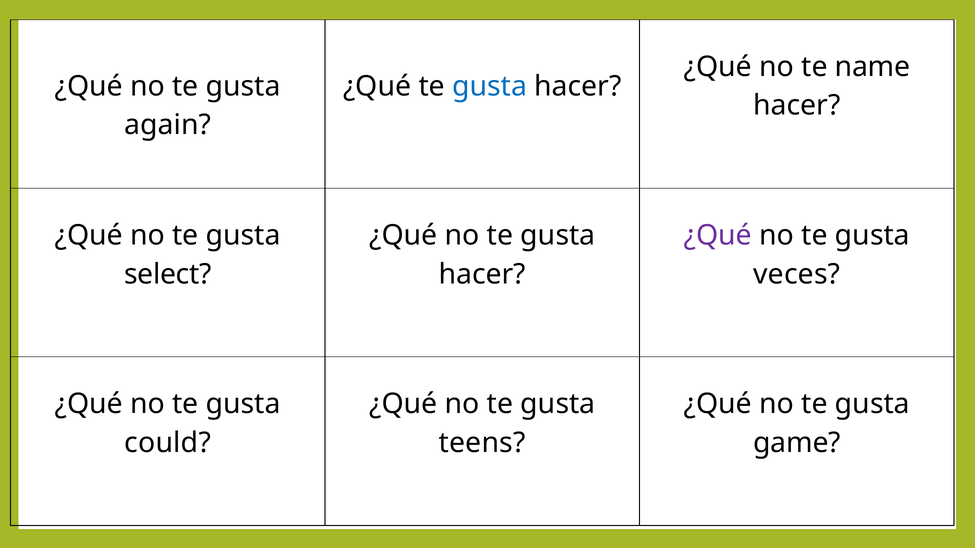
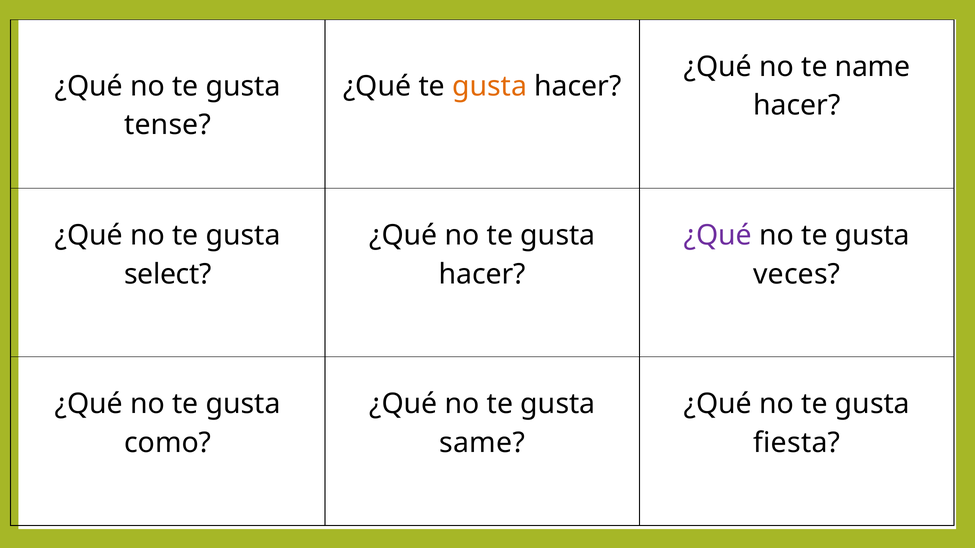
gusta colour: blue -> orange (490, 86)
again: again -> tense (168, 125)
could: could -> como (168, 443)
teens: teens -> same (482, 443)
game: game -> fiesta (797, 443)
